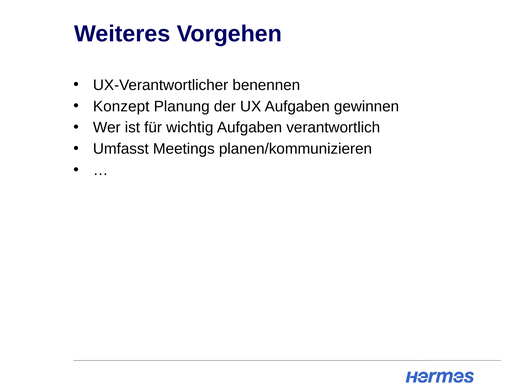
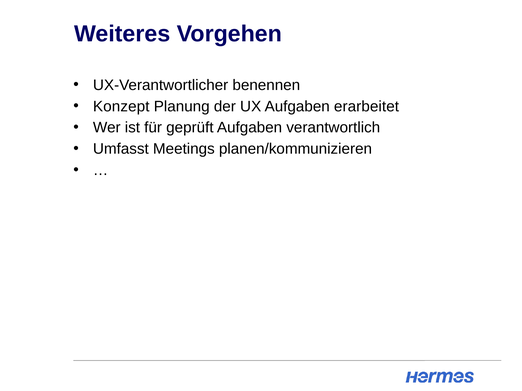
gewinnen: gewinnen -> erarbeitet (367, 106)
wichtig: wichtig -> geprüft (190, 128)
